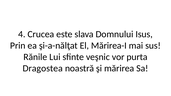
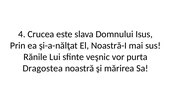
Mărirea-I: Mărirea-I -> Noastră-I (109, 46)
